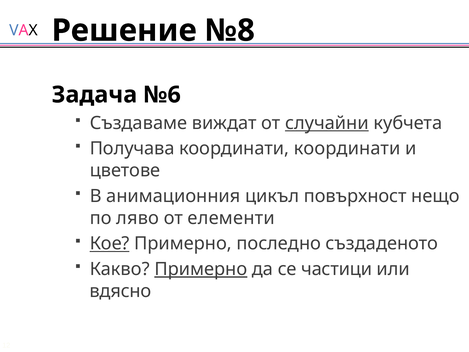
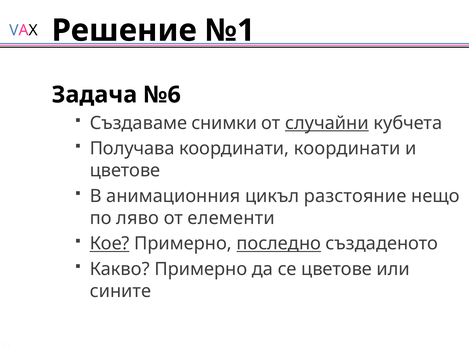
№8: №8 -> №1 (230, 30)
виждат: виждат -> снимки (224, 123)
повърхност: повърхност -> разстояние (355, 196)
последно underline: none -> present (279, 243)
Примерно underline: present -> none (201, 269)
се частици: частици -> цветове (337, 269)
вдясно: вдясно -> сините (120, 291)
